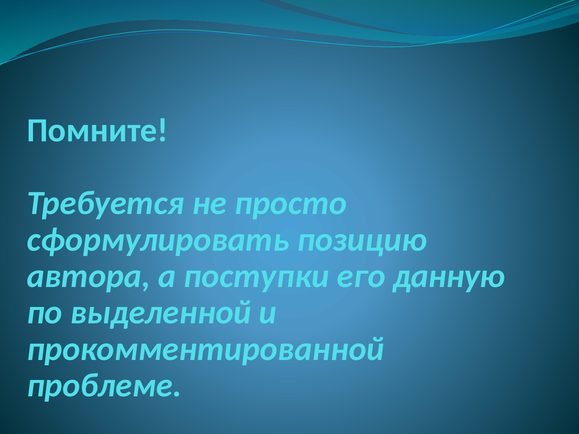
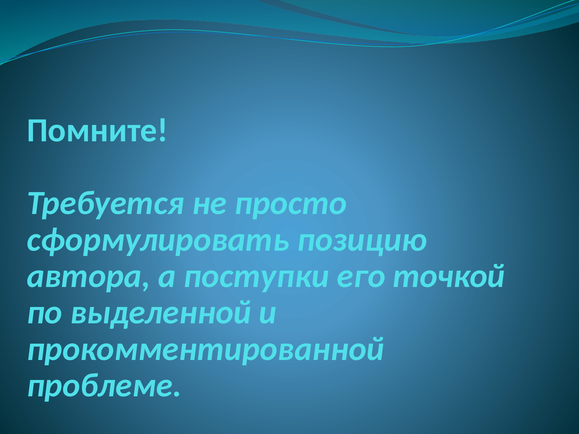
данную: данную -> точкой (449, 276)
